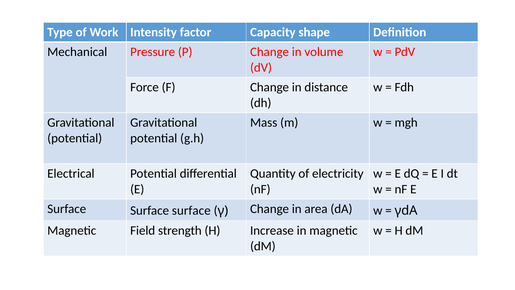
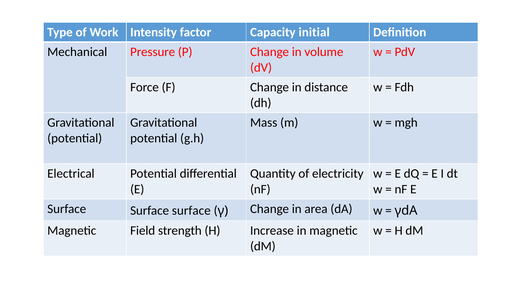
shape: shape -> initial (314, 32)
